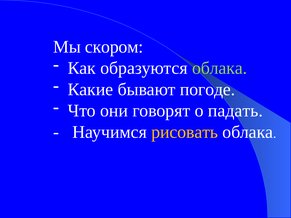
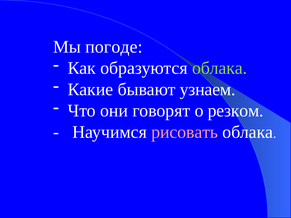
скором: скором -> погоде (114, 47)
погоде: погоде -> узнаем (208, 89)
падать: падать -> резком (236, 111)
рисовать colour: yellow -> pink (185, 132)
